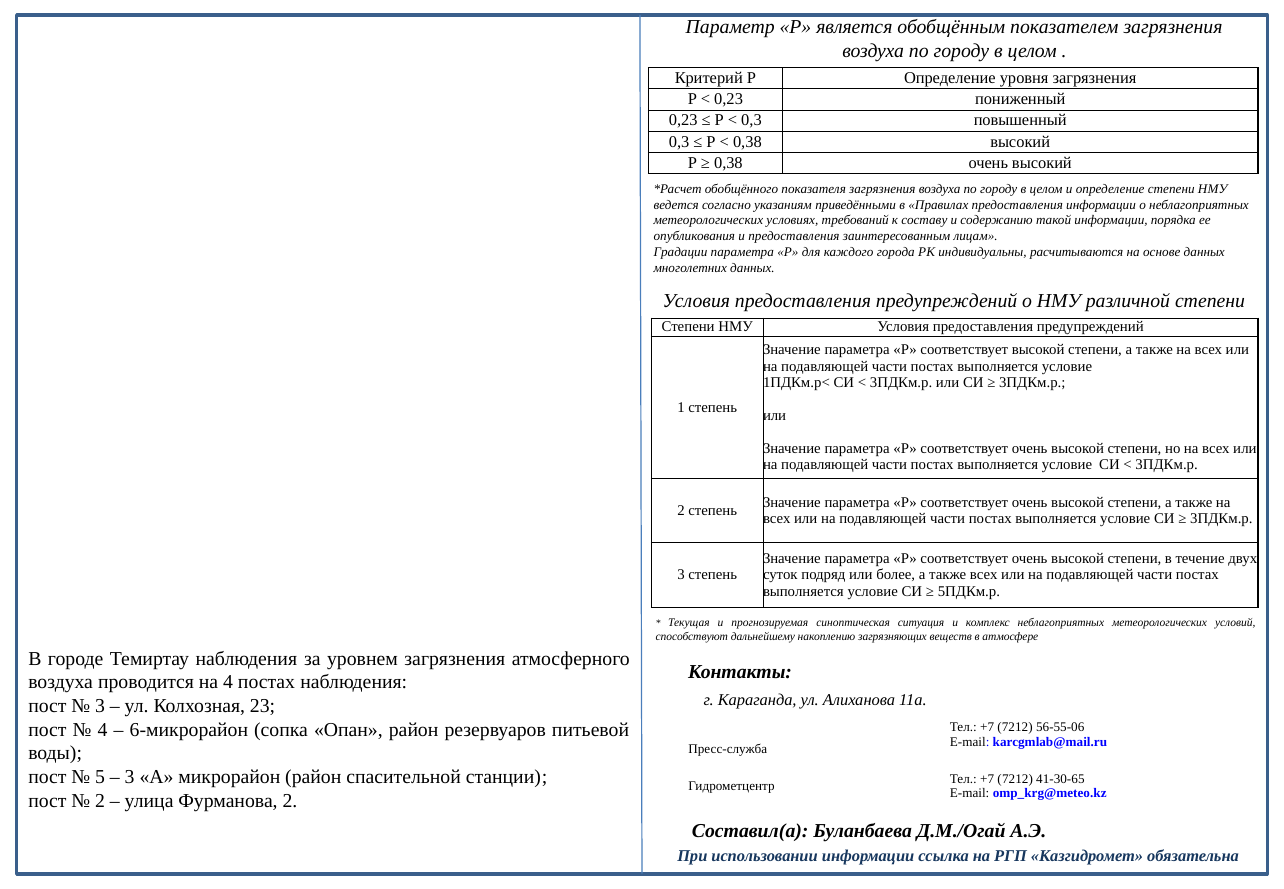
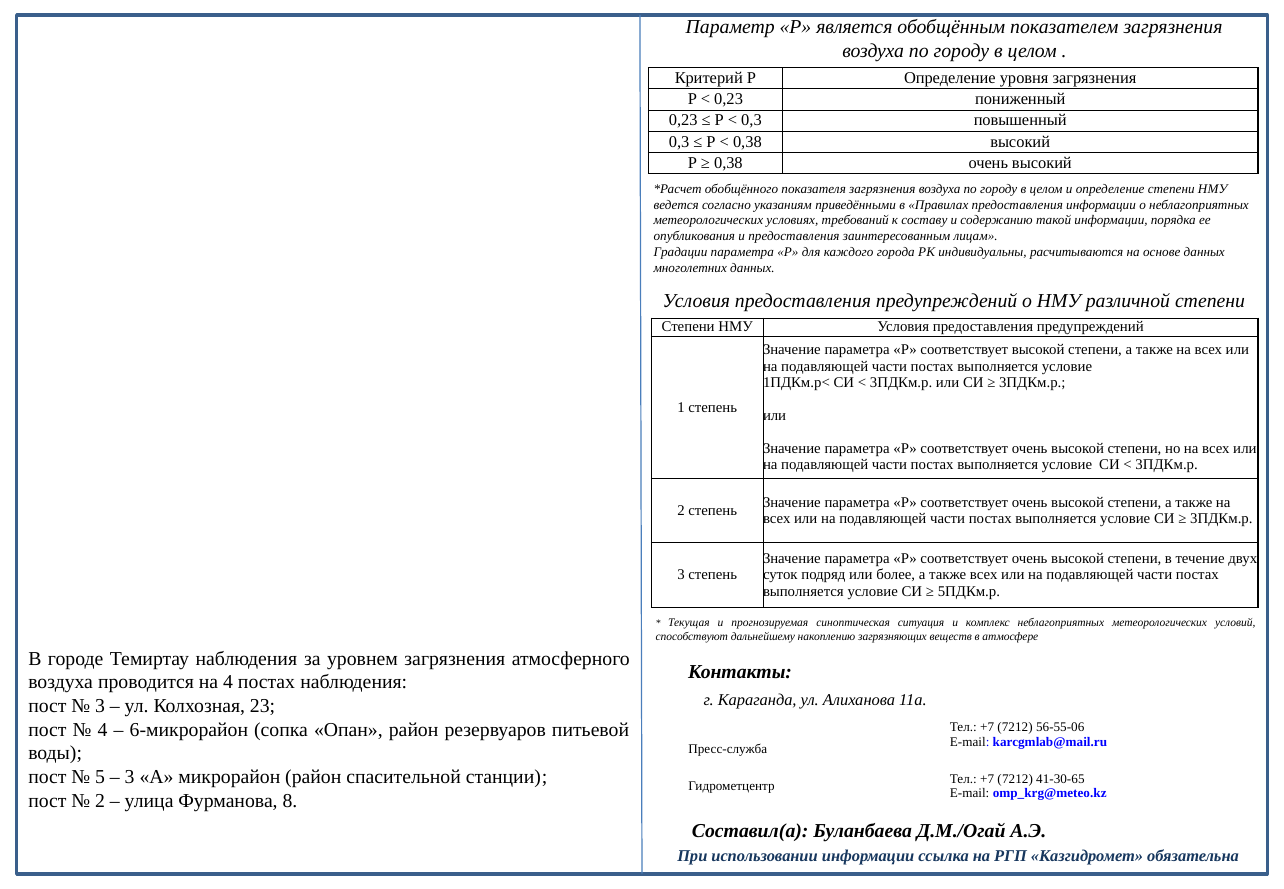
Фурманова 2: 2 -> 8 (290, 801)
